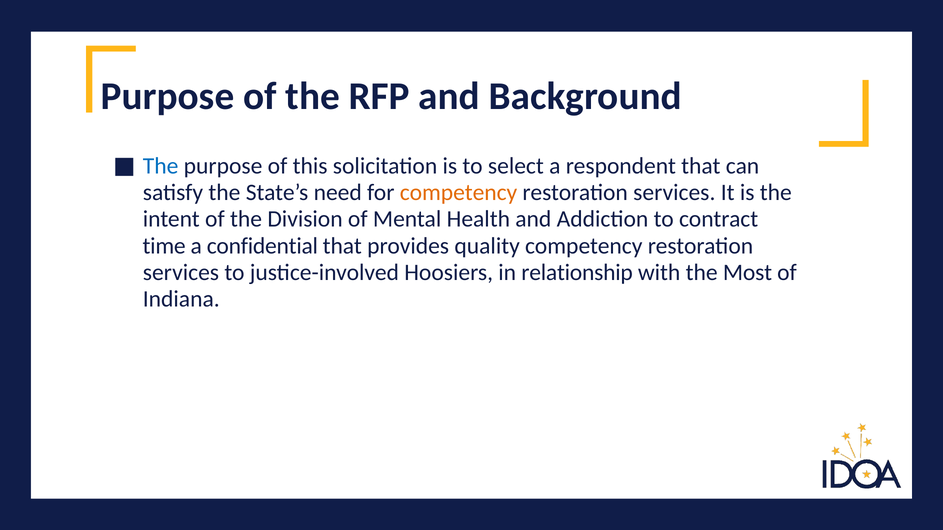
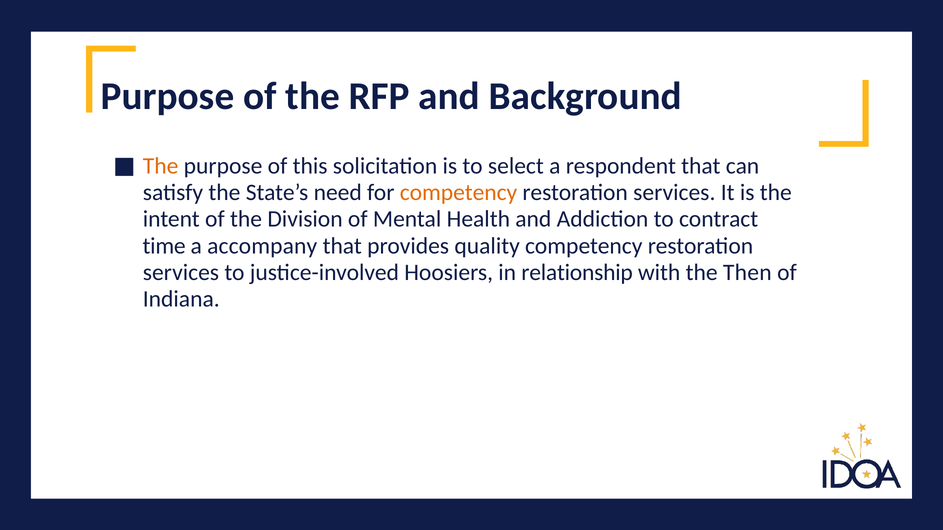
The colour: blue -> orange (161, 166)
confidential: confidential -> accompany (262, 246)
Most: Most -> Then (747, 273)
